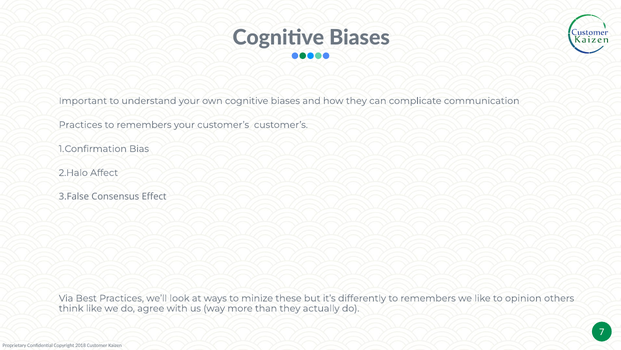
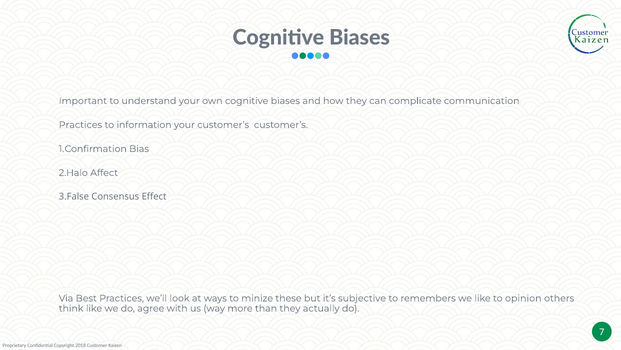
remembers: remembers -> information (144, 125)
differently: differently -> subjective (362, 298)
